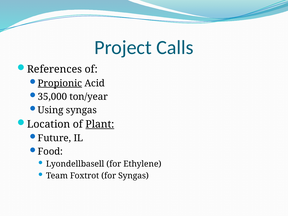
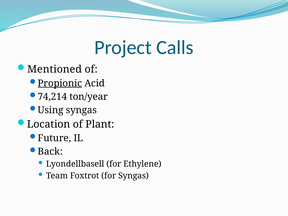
References: References -> Mentioned (55, 69)
35,000: 35,000 -> 74,214 (52, 97)
Plant underline: present -> none (100, 124)
Food: Food -> Back (50, 152)
